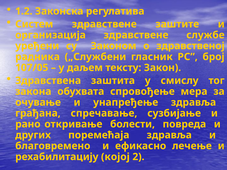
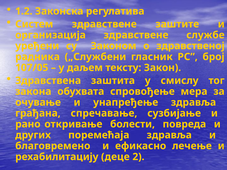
којој: којој -> деце (115, 157)
